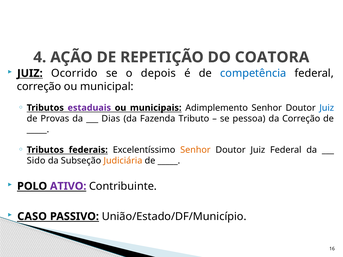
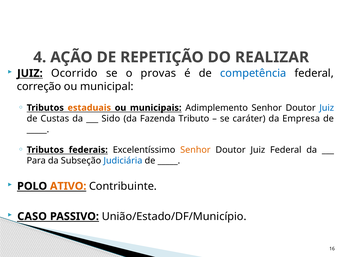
COATORA: COATORA -> REALIZAR (272, 57)
depois: depois -> provas (158, 73)
estaduais colour: purple -> orange (89, 108)
Provas: Provas -> Custas (55, 119)
Dias: Dias -> Sido (111, 119)
pessoa: pessoa -> caráter (249, 119)
da Correção: Correção -> Empresa (301, 119)
Sido: Sido -> Para (36, 161)
Judiciária colour: orange -> blue (123, 161)
ATIVO colour: purple -> orange (68, 186)
